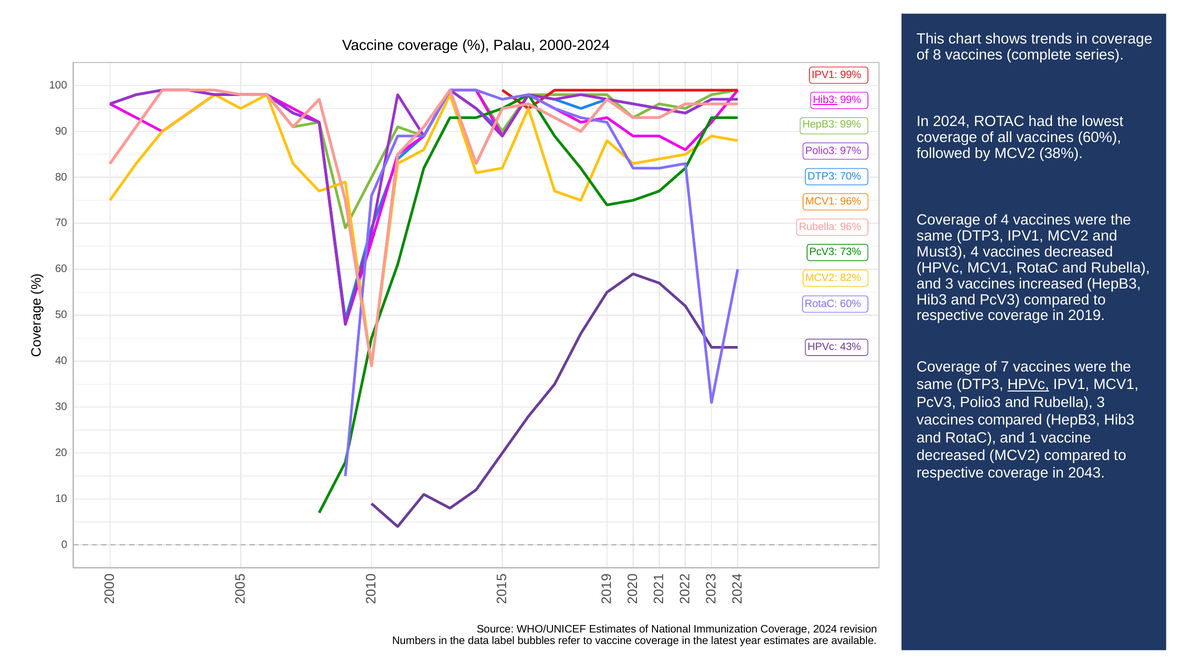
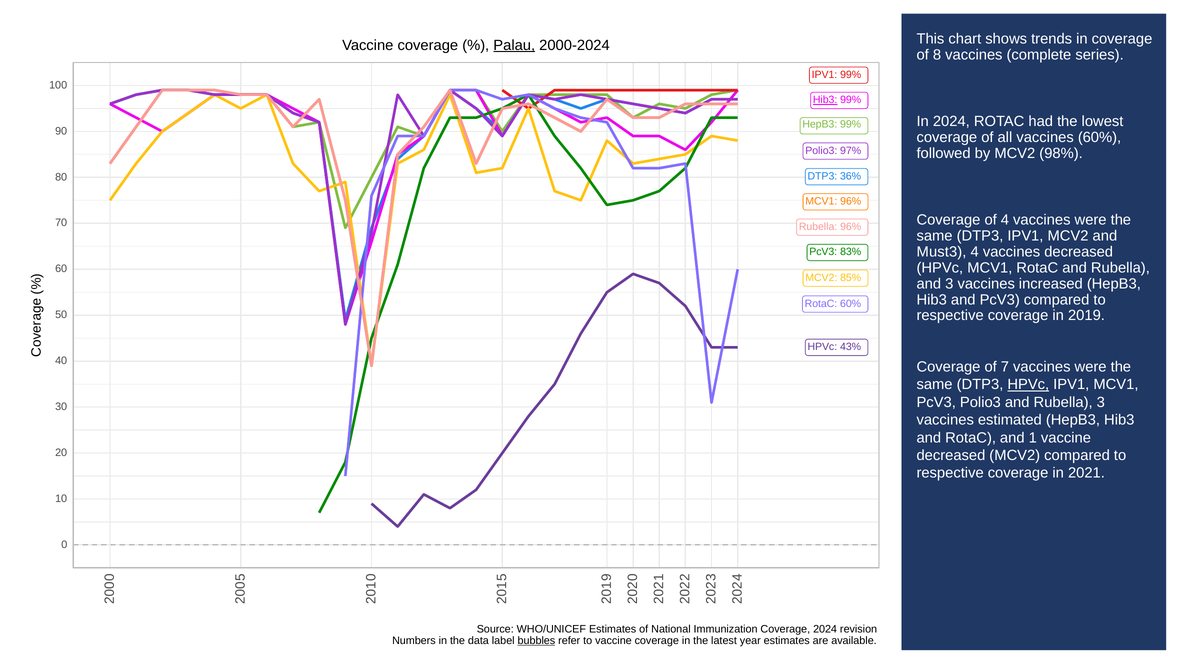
Palau underline: none -> present (514, 45)
38%: 38% -> 98% (1061, 153)
70%: 70% -> 36% (851, 176)
73%: 73% -> 83% (851, 252)
82%: 82% -> 85% (851, 278)
vaccines compared: compared -> estimated (1010, 420)
2043: 2043 -> 2021 (1086, 473)
bubbles underline: none -> present (536, 641)
